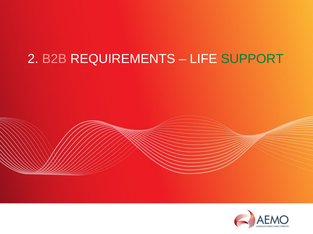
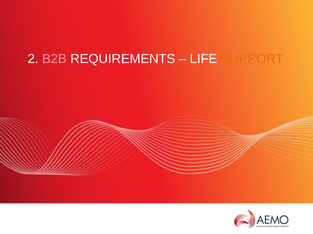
SUPPORT colour: green -> orange (252, 59)
